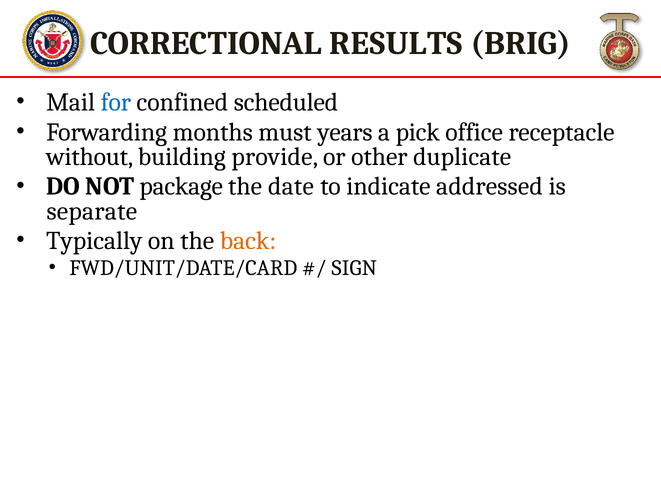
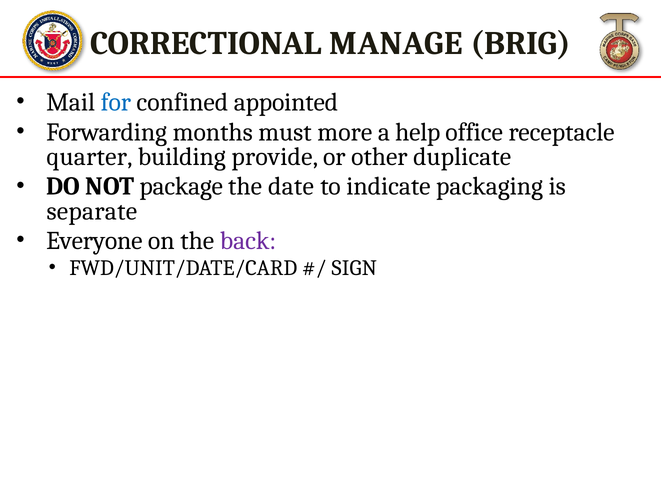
RESULTS: RESULTS -> MANAGE (396, 44)
scheduled: scheduled -> appointed (286, 103)
years: years -> more (345, 132)
pick: pick -> help (418, 132)
without: without -> quarter (89, 157)
addressed: addressed -> packaging (490, 187)
Typically: Typically -> Everyone (94, 241)
back colour: orange -> purple (248, 241)
